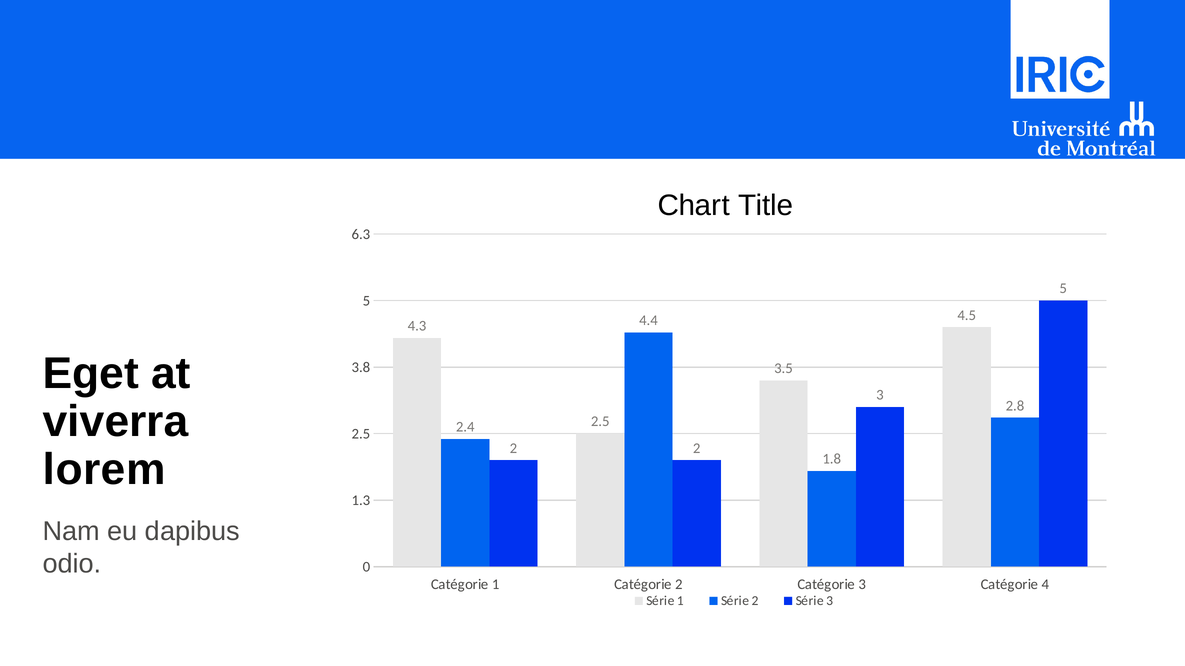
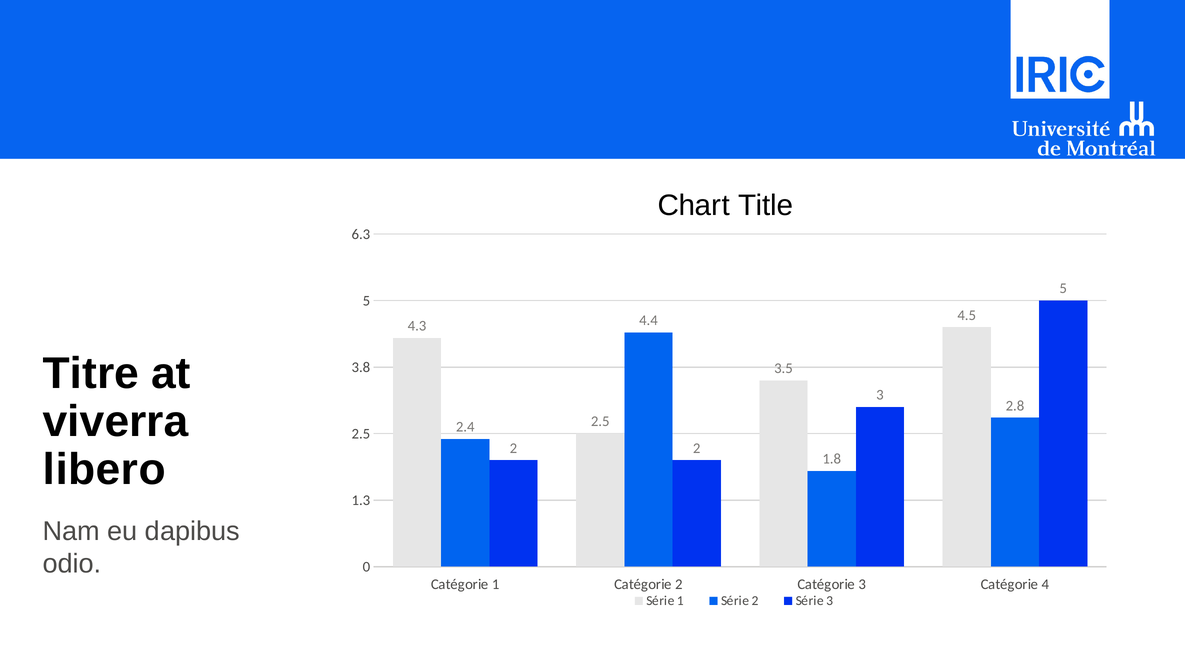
Eget: Eget -> Titre (91, 374)
lorem: lorem -> libero (104, 470)
